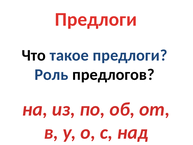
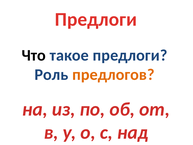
предлогов colour: black -> orange (113, 75)
